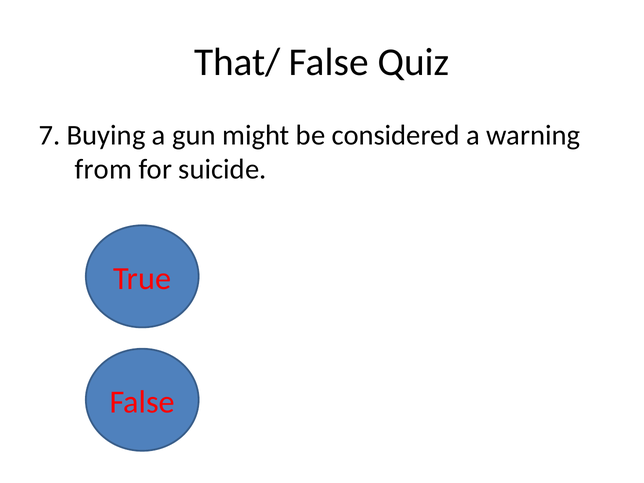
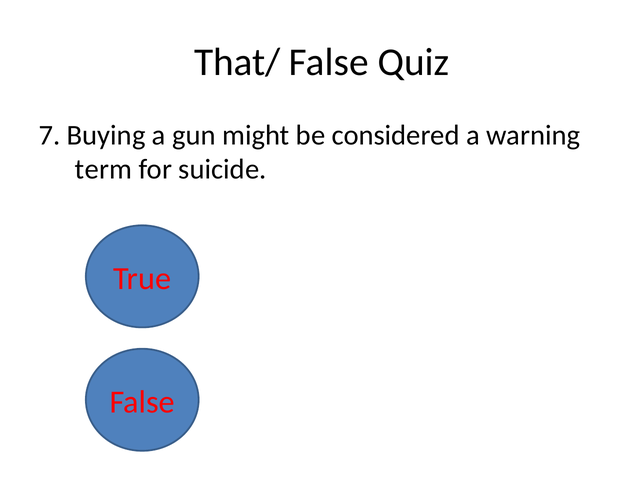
from: from -> term (103, 169)
